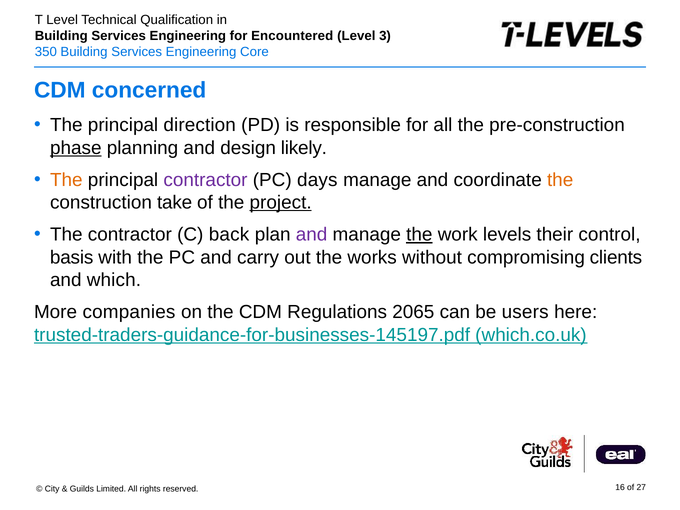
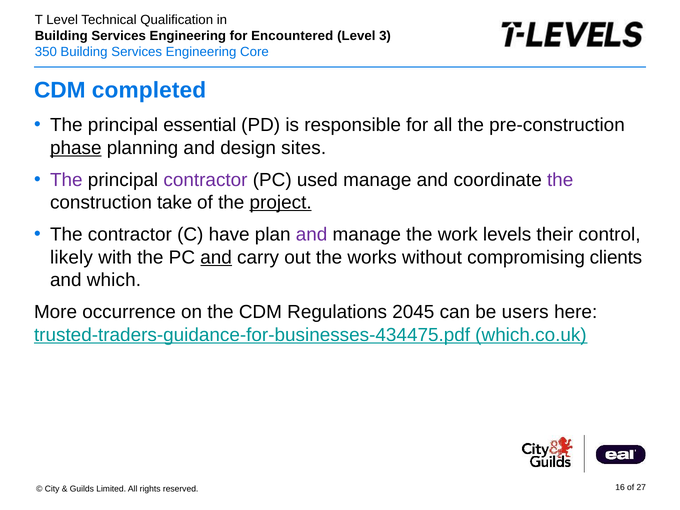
concerned: concerned -> completed (149, 90)
direction: direction -> essential (200, 125)
likely: likely -> sites (304, 148)
The colour: orange -> purple (66, 180)
days: days -> used (317, 180)
the colour: orange -> purple (560, 180)
back: back -> have (229, 235)
the underline: present -> none (419, 235)
basis: basis -> likely (71, 257)
and underline: none -> present (216, 257)
companies: companies -> occurrence (129, 312)
2065: 2065 -> 2045 (413, 312)
trusted-traders-guidance-for-businesses-145197.pdf: trusted-traders-guidance-for-businesses-145197.pdf -> trusted-traders-guidance-for-businesses-434475.pdf (252, 335)
